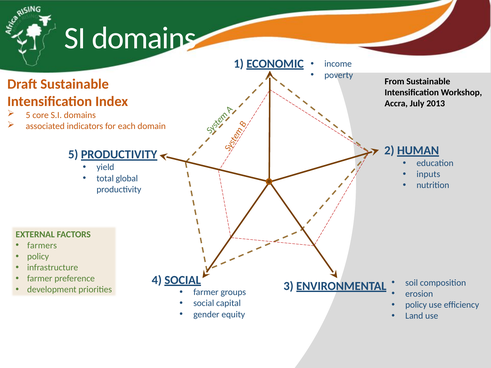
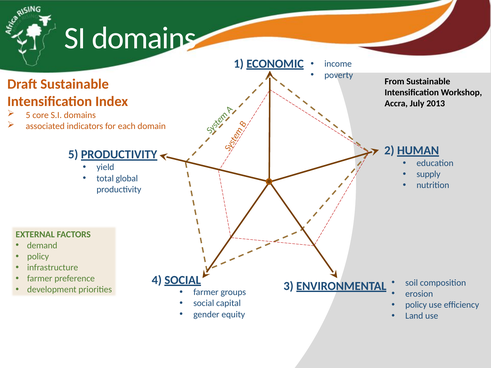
inputs: inputs -> supply (428, 174)
farmers: farmers -> demand (42, 246)
